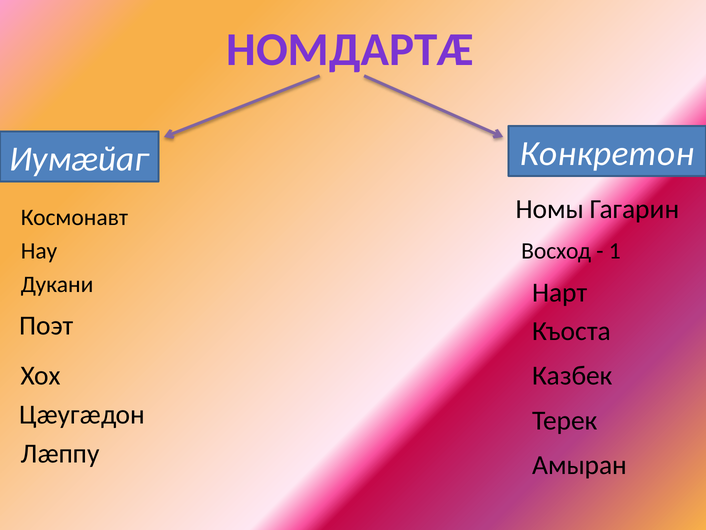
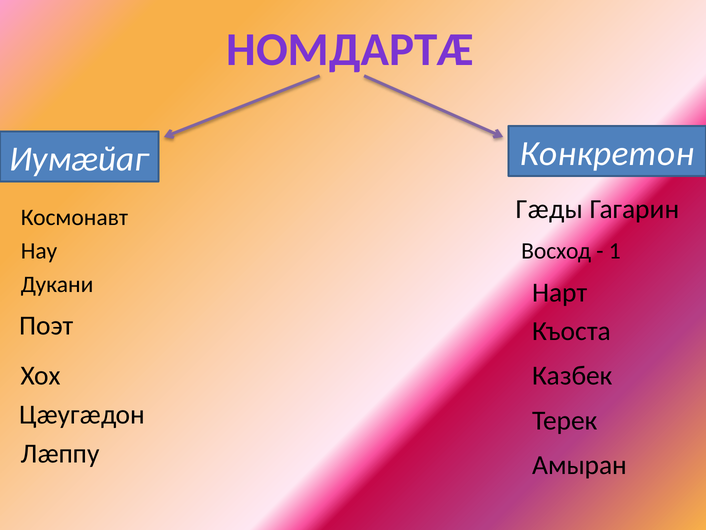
Номы: Номы -> Гæды (550, 209)
